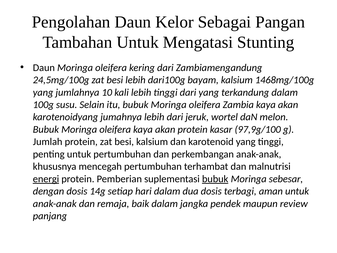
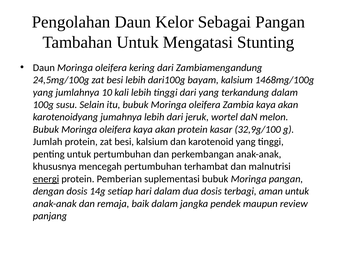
97,9g/100: 97,9g/100 -> 32,9g/100 (258, 129)
bubuk underline: present -> none (215, 179)
Moringa sebesar: sebesar -> pangan (286, 179)
